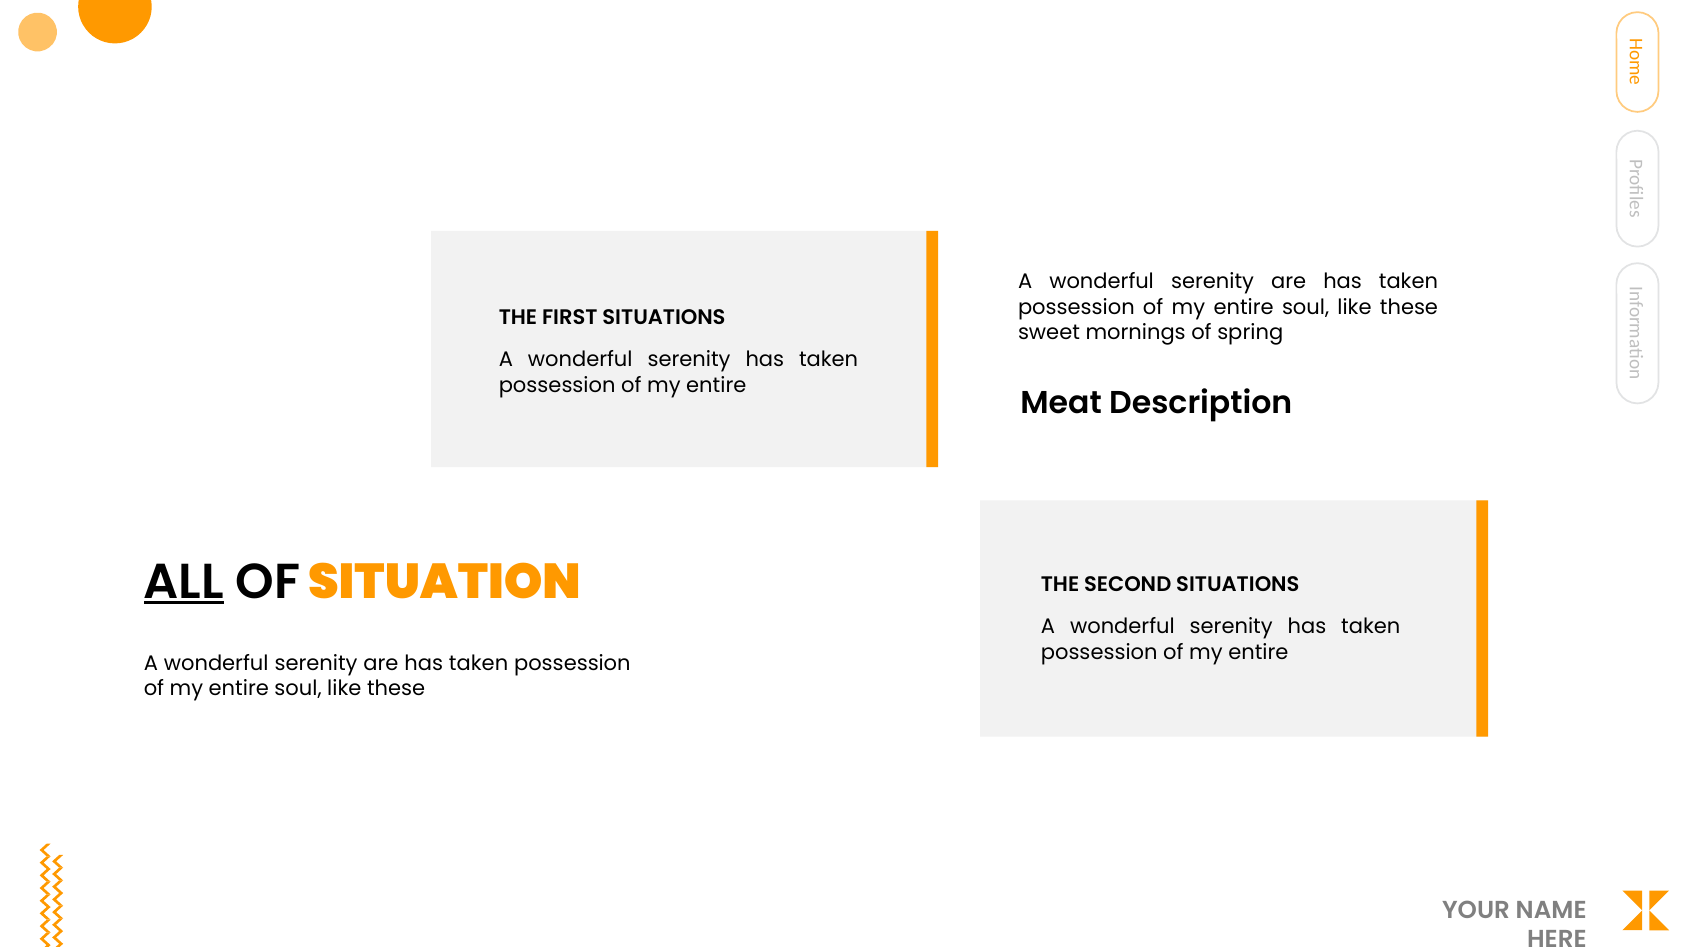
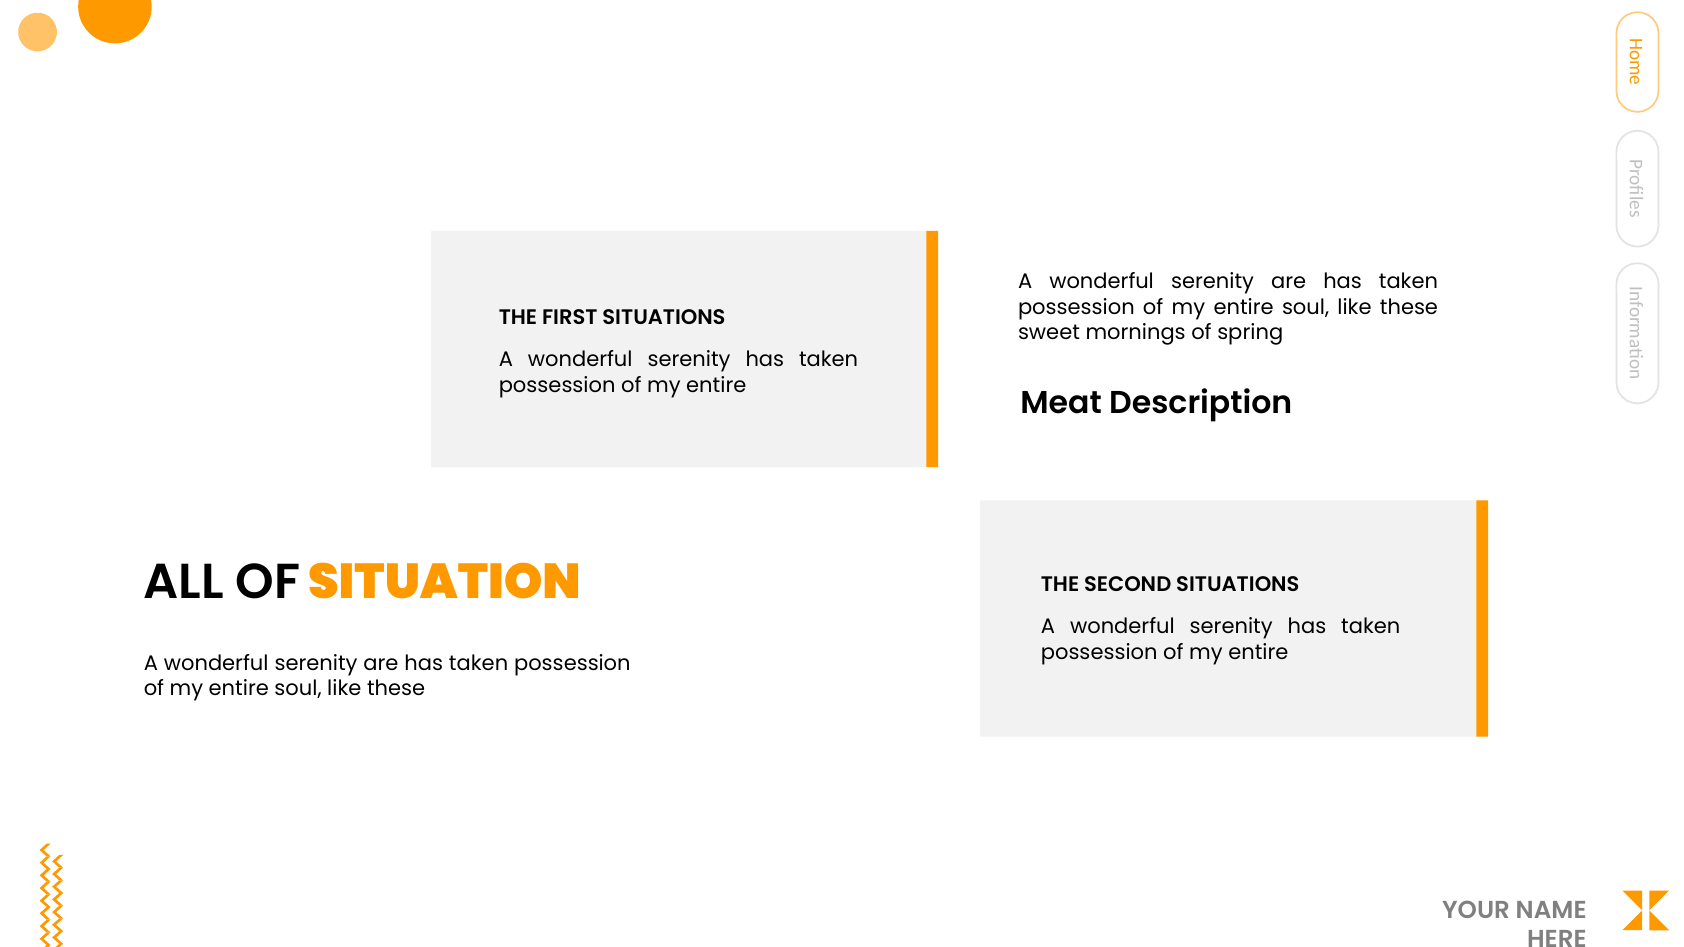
ALL underline: present -> none (184, 582)
